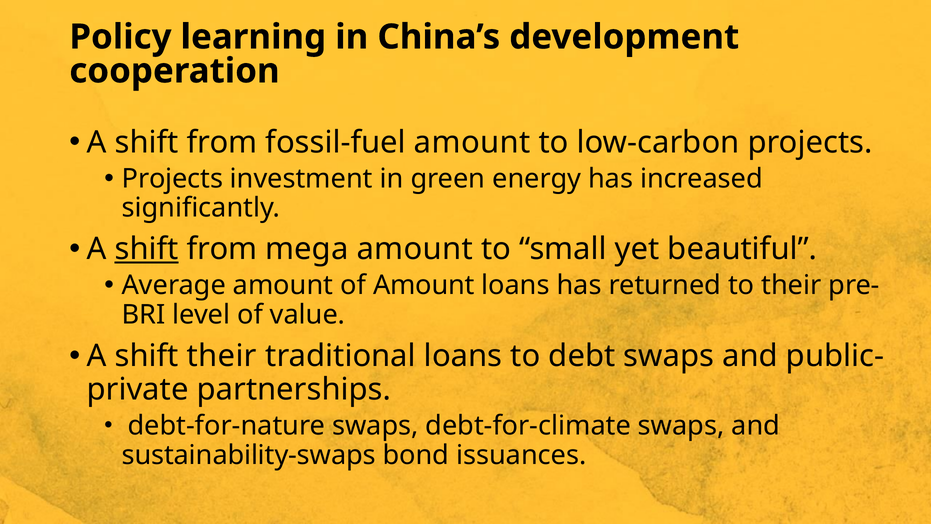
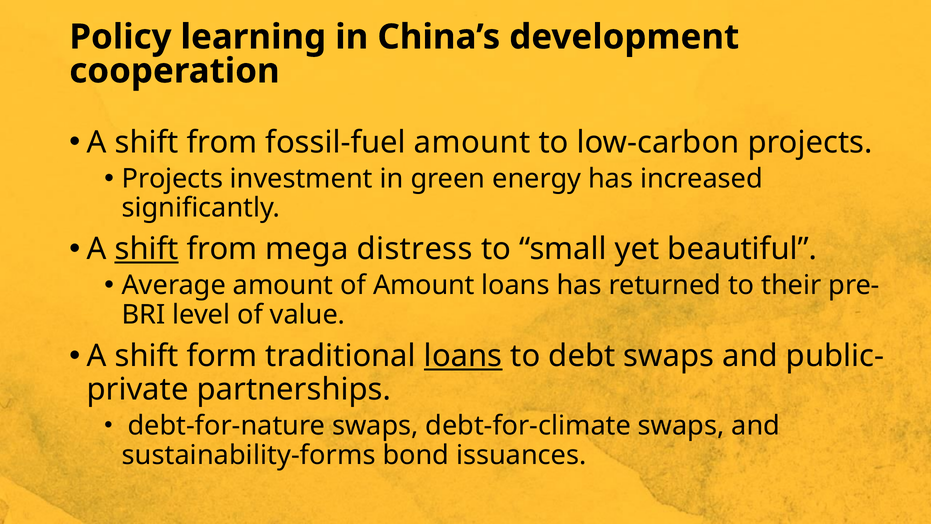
mega amount: amount -> distress (415, 249)
shift their: their -> form (222, 356)
loans underline: none -> present (463, 356)
sustainability-swaps: sustainability-swaps -> sustainability-forms (249, 455)
